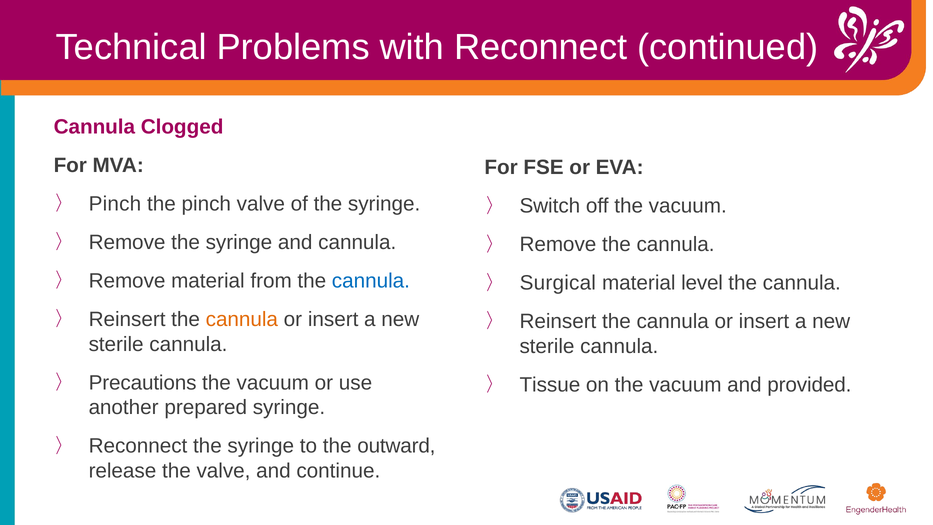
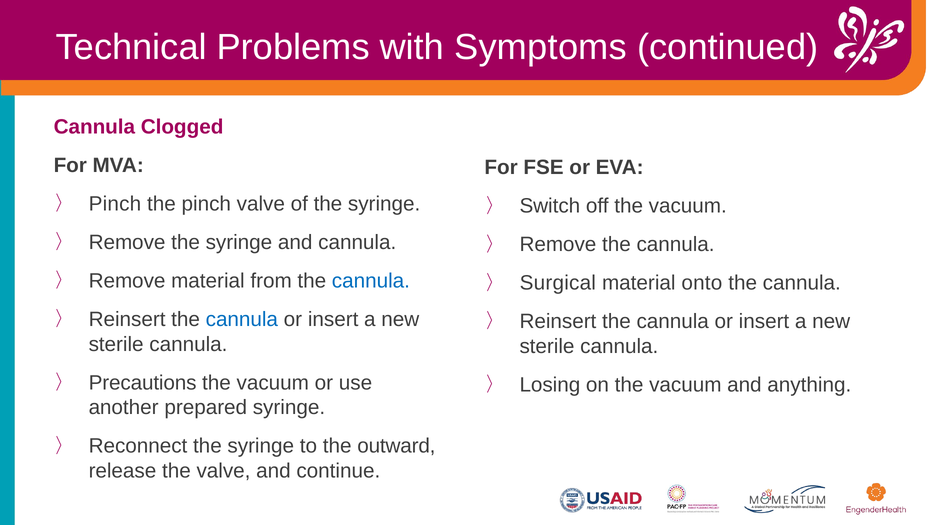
with Reconnect: Reconnect -> Symptoms (541, 47)
level: level -> onto (702, 283)
cannula colour: orange -> blue (242, 319)
Tissue: Tissue -> Losing (550, 385)
provided: provided -> anything (809, 385)
